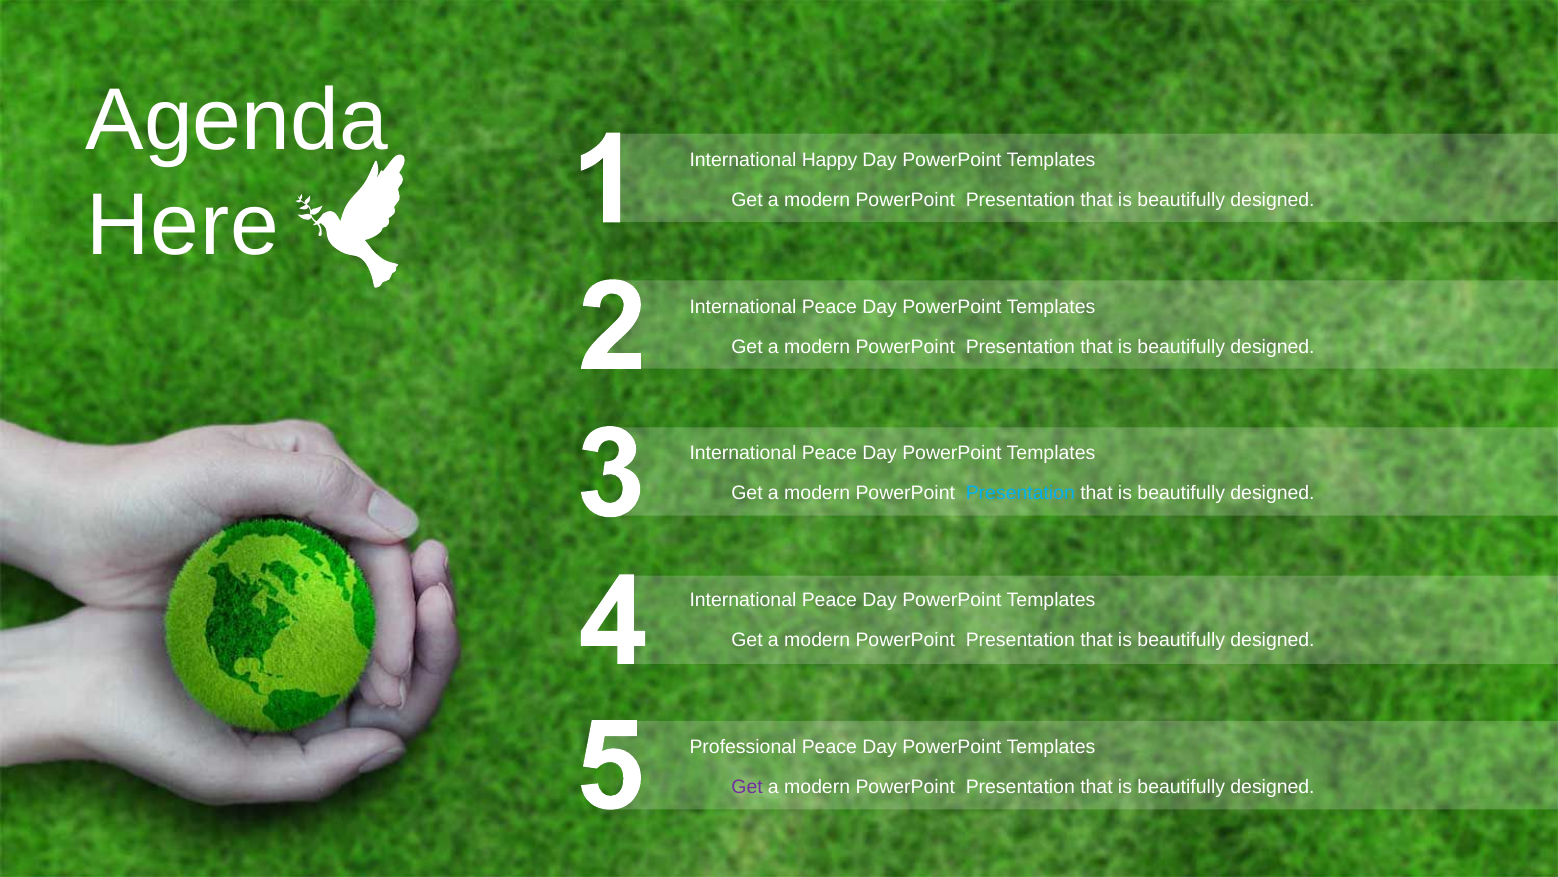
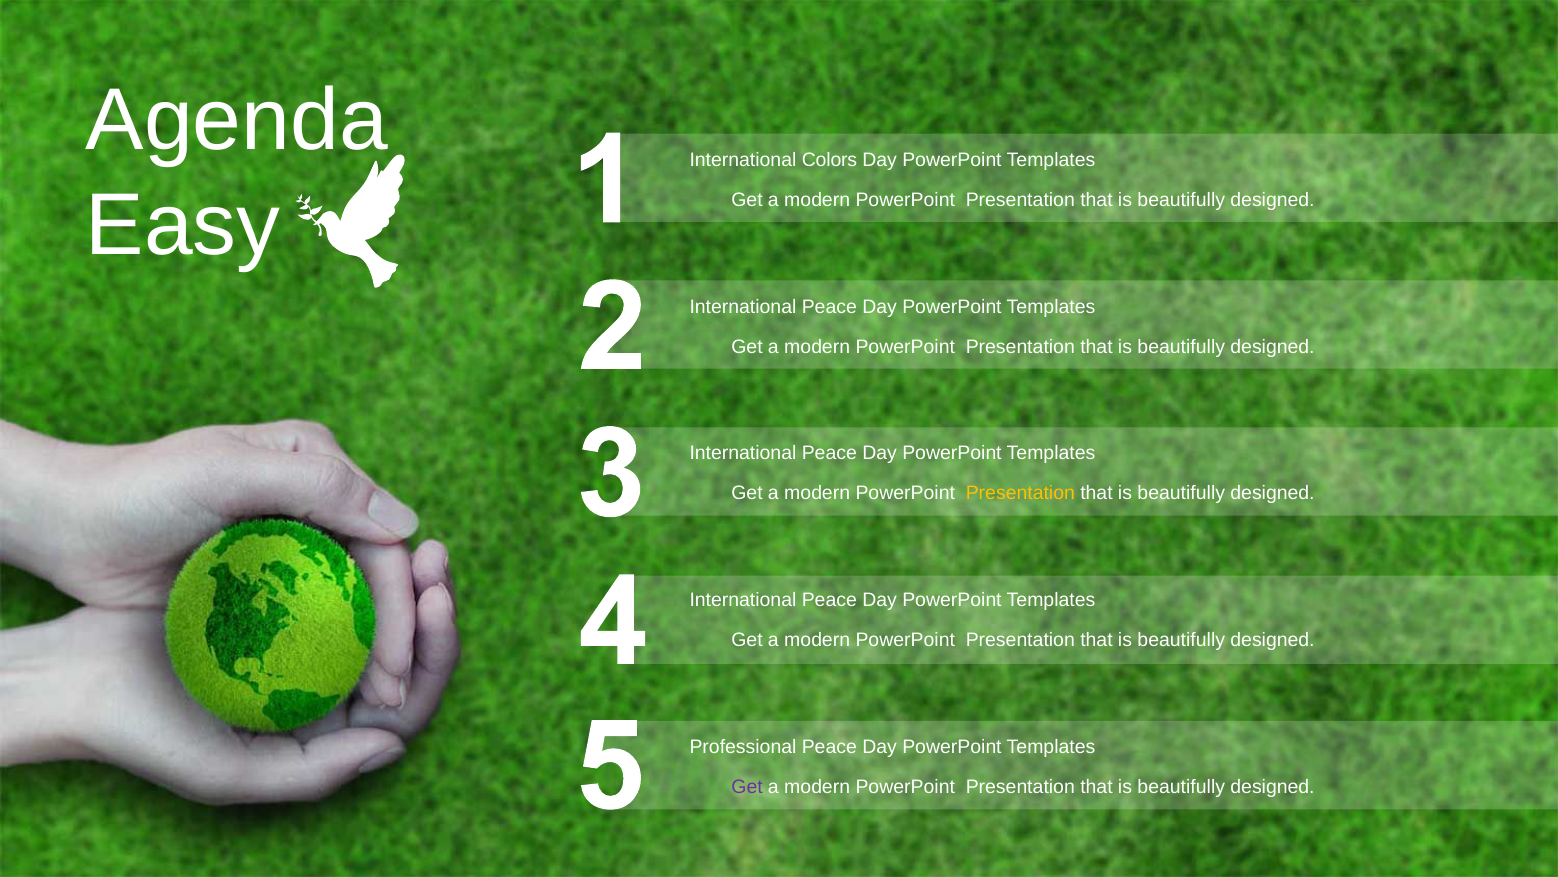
Happy: Happy -> Colors (830, 160)
Here: Here -> Easy (183, 225)
Presentation colour: light blue -> yellow (1020, 493)
